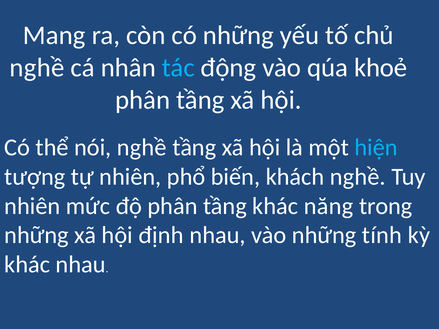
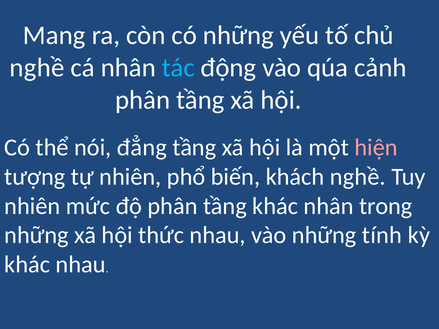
khoẻ: khoẻ -> cảnh (380, 68)
nói nghề: nghề -> đẳng (142, 148)
hiện colour: light blue -> pink (376, 148)
khác năng: năng -> nhân (329, 206)
định: định -> thức (161, 235)
